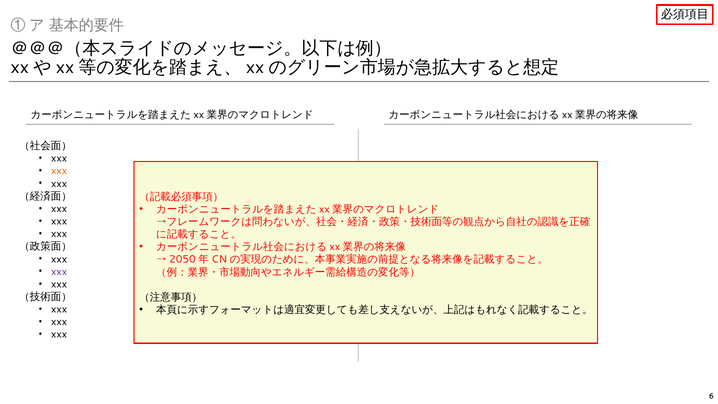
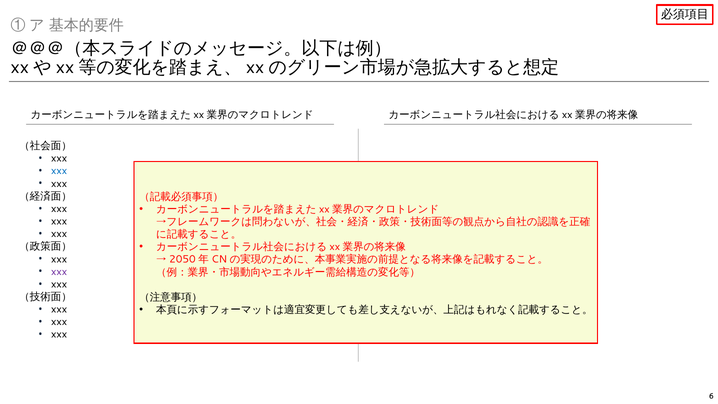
xxx colour: orange -> blue (59, 171)
